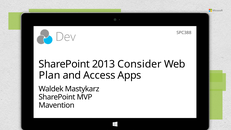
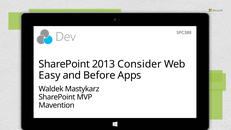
Plan: Plan -> Easy (50, 75)
Access: Access -> Before (99, 75)
